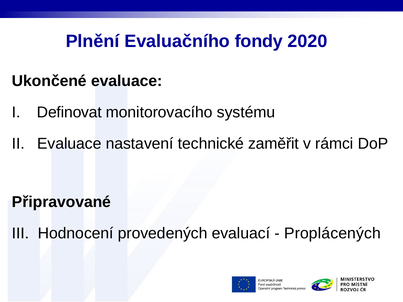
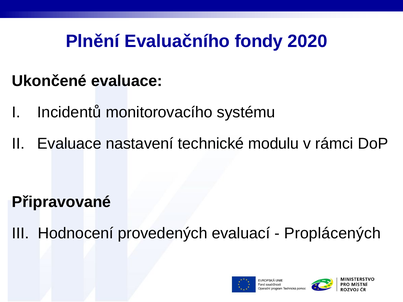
Definovat: Definovat -> Incidentů (69, 112)
zaměřit: zaměřit -> modulu (274, 144)
